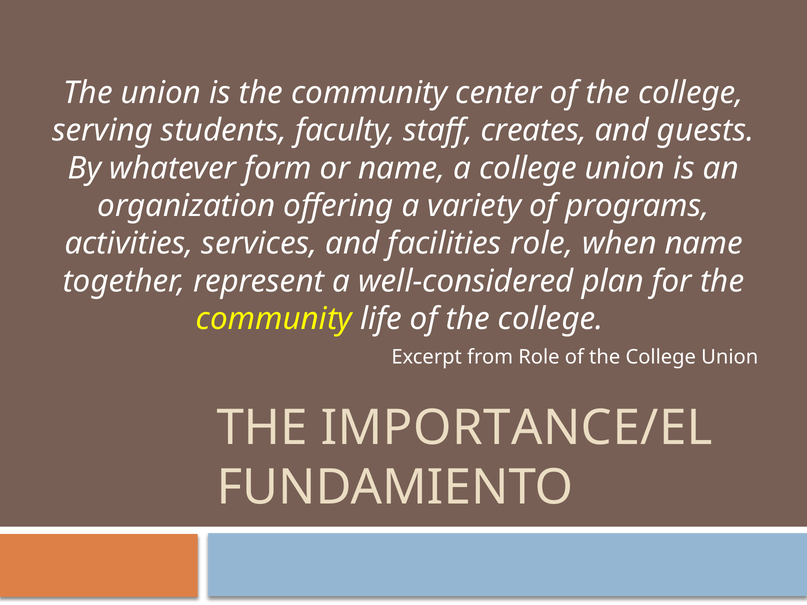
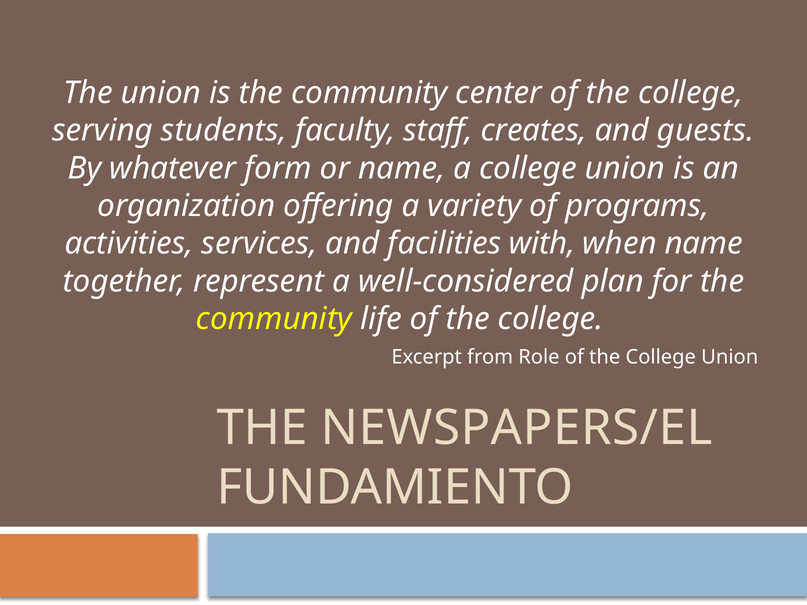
facilities role: role -> with (542, 244)
IMPORTANCE/EL: IMPORTANCE/EL -> NEWSPAPERS/EL (517, 428)
